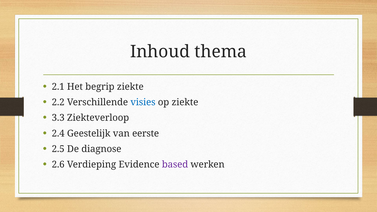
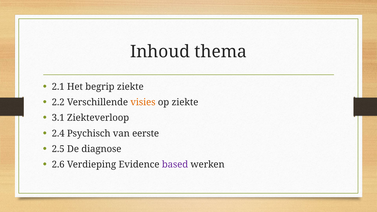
visies colour: blue -> orange (143, 102)
3.3: 3.3 -> 3.1 (58, 118)
Geestelijk: Geestelijk -> Psychisch (89, 133)
